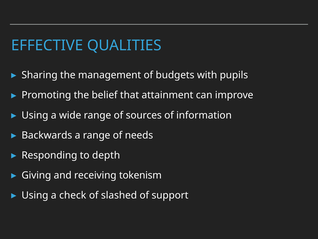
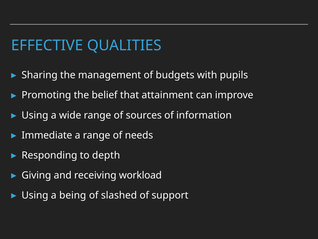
Backwards: Backwards -> Immediate (47, 135)
tokenism: tokenism -> workload (140, 175)
check: check -> being (73, 195)
